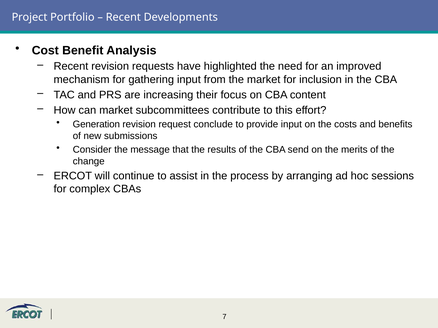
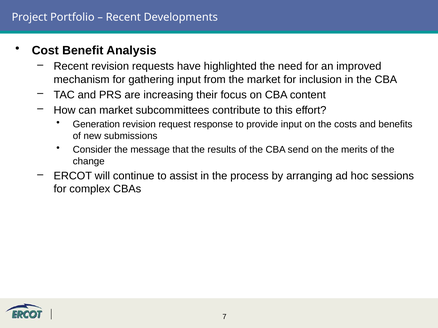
conclude: conclude -> response (213, 125)
